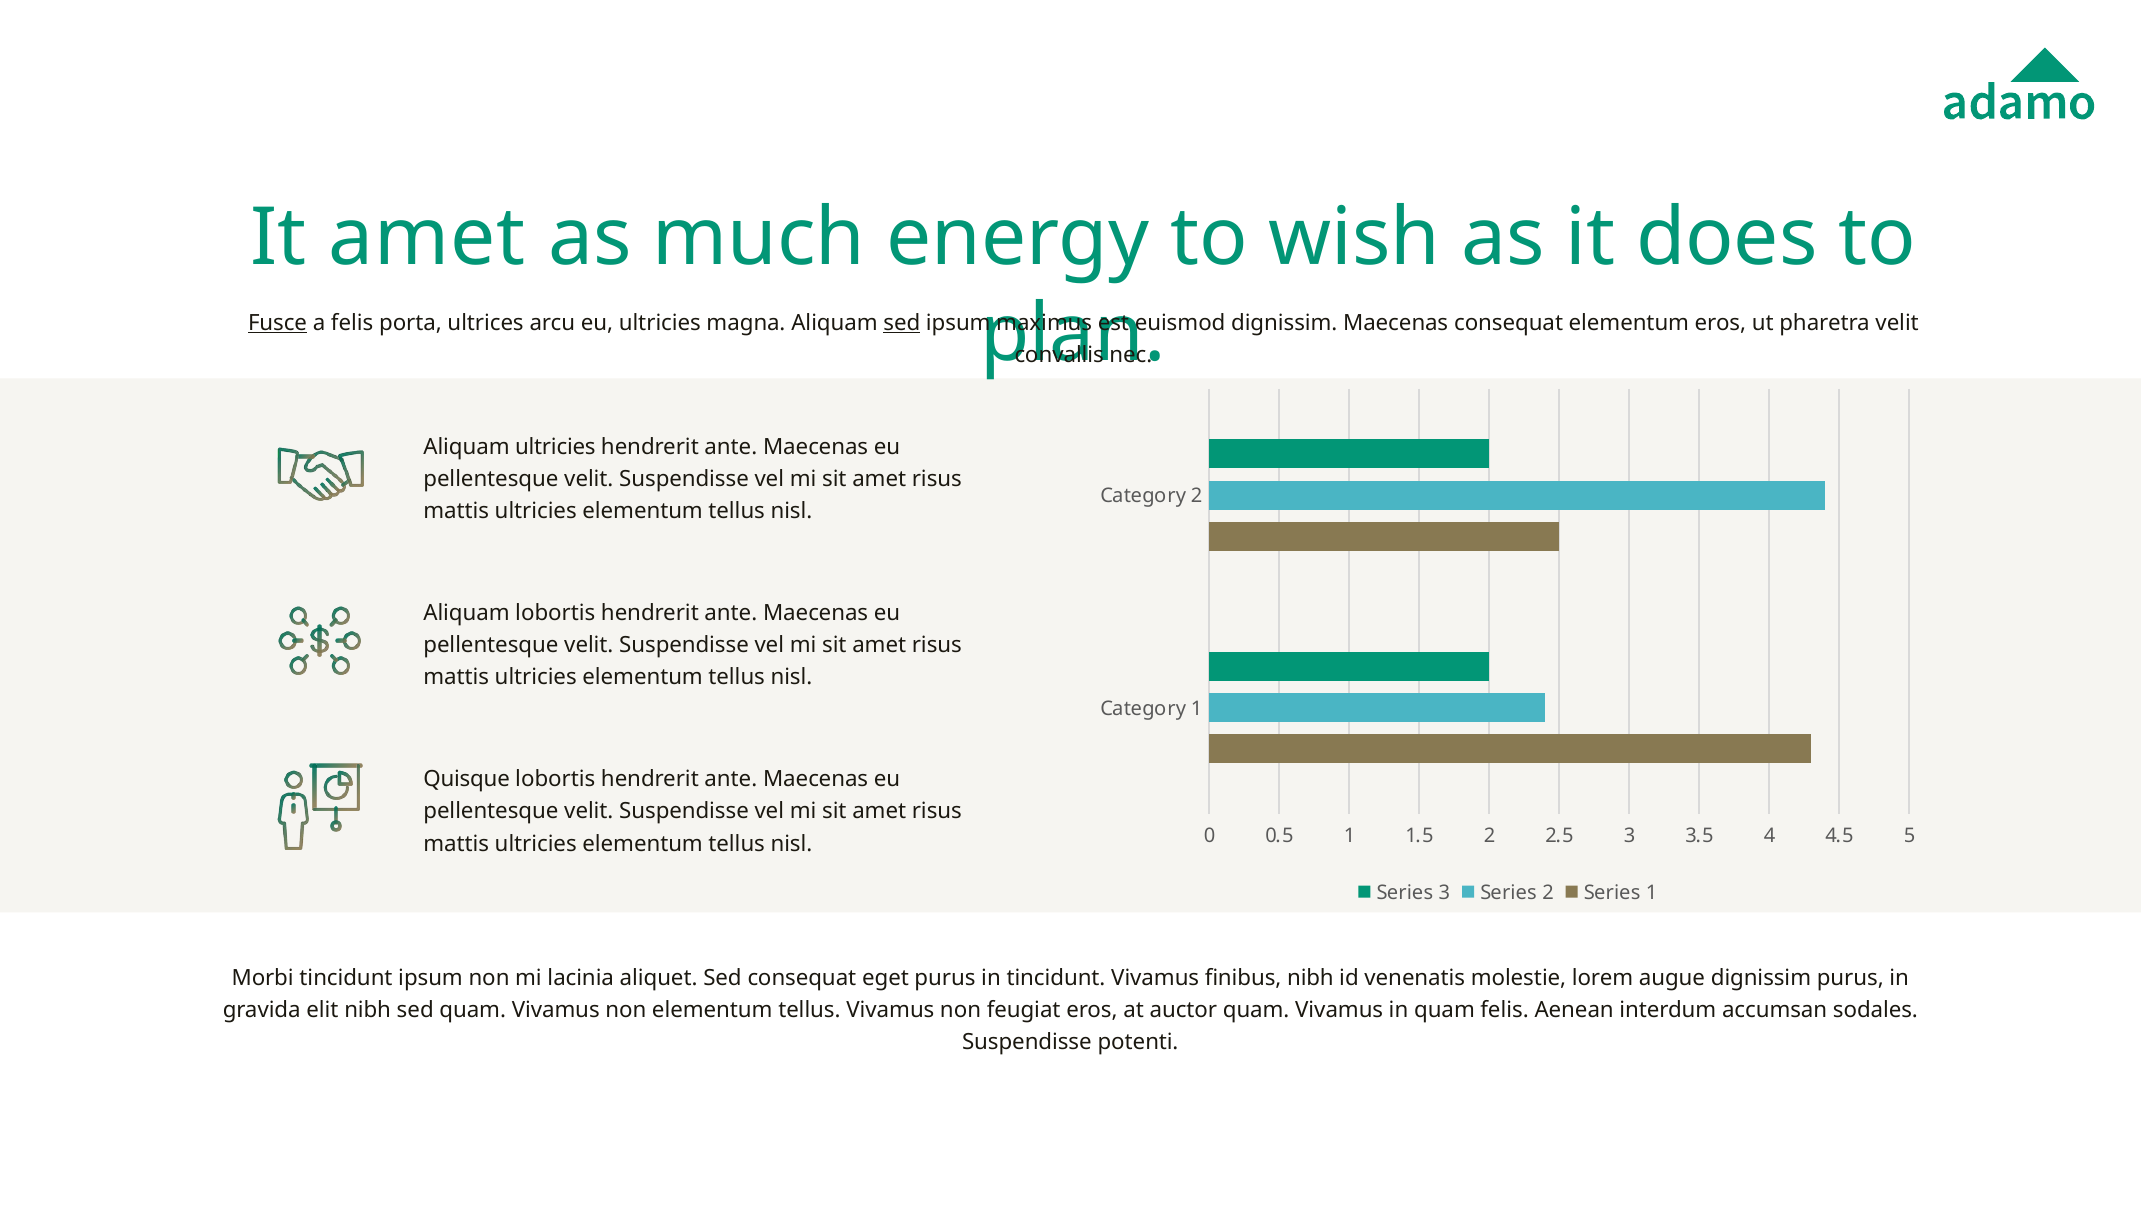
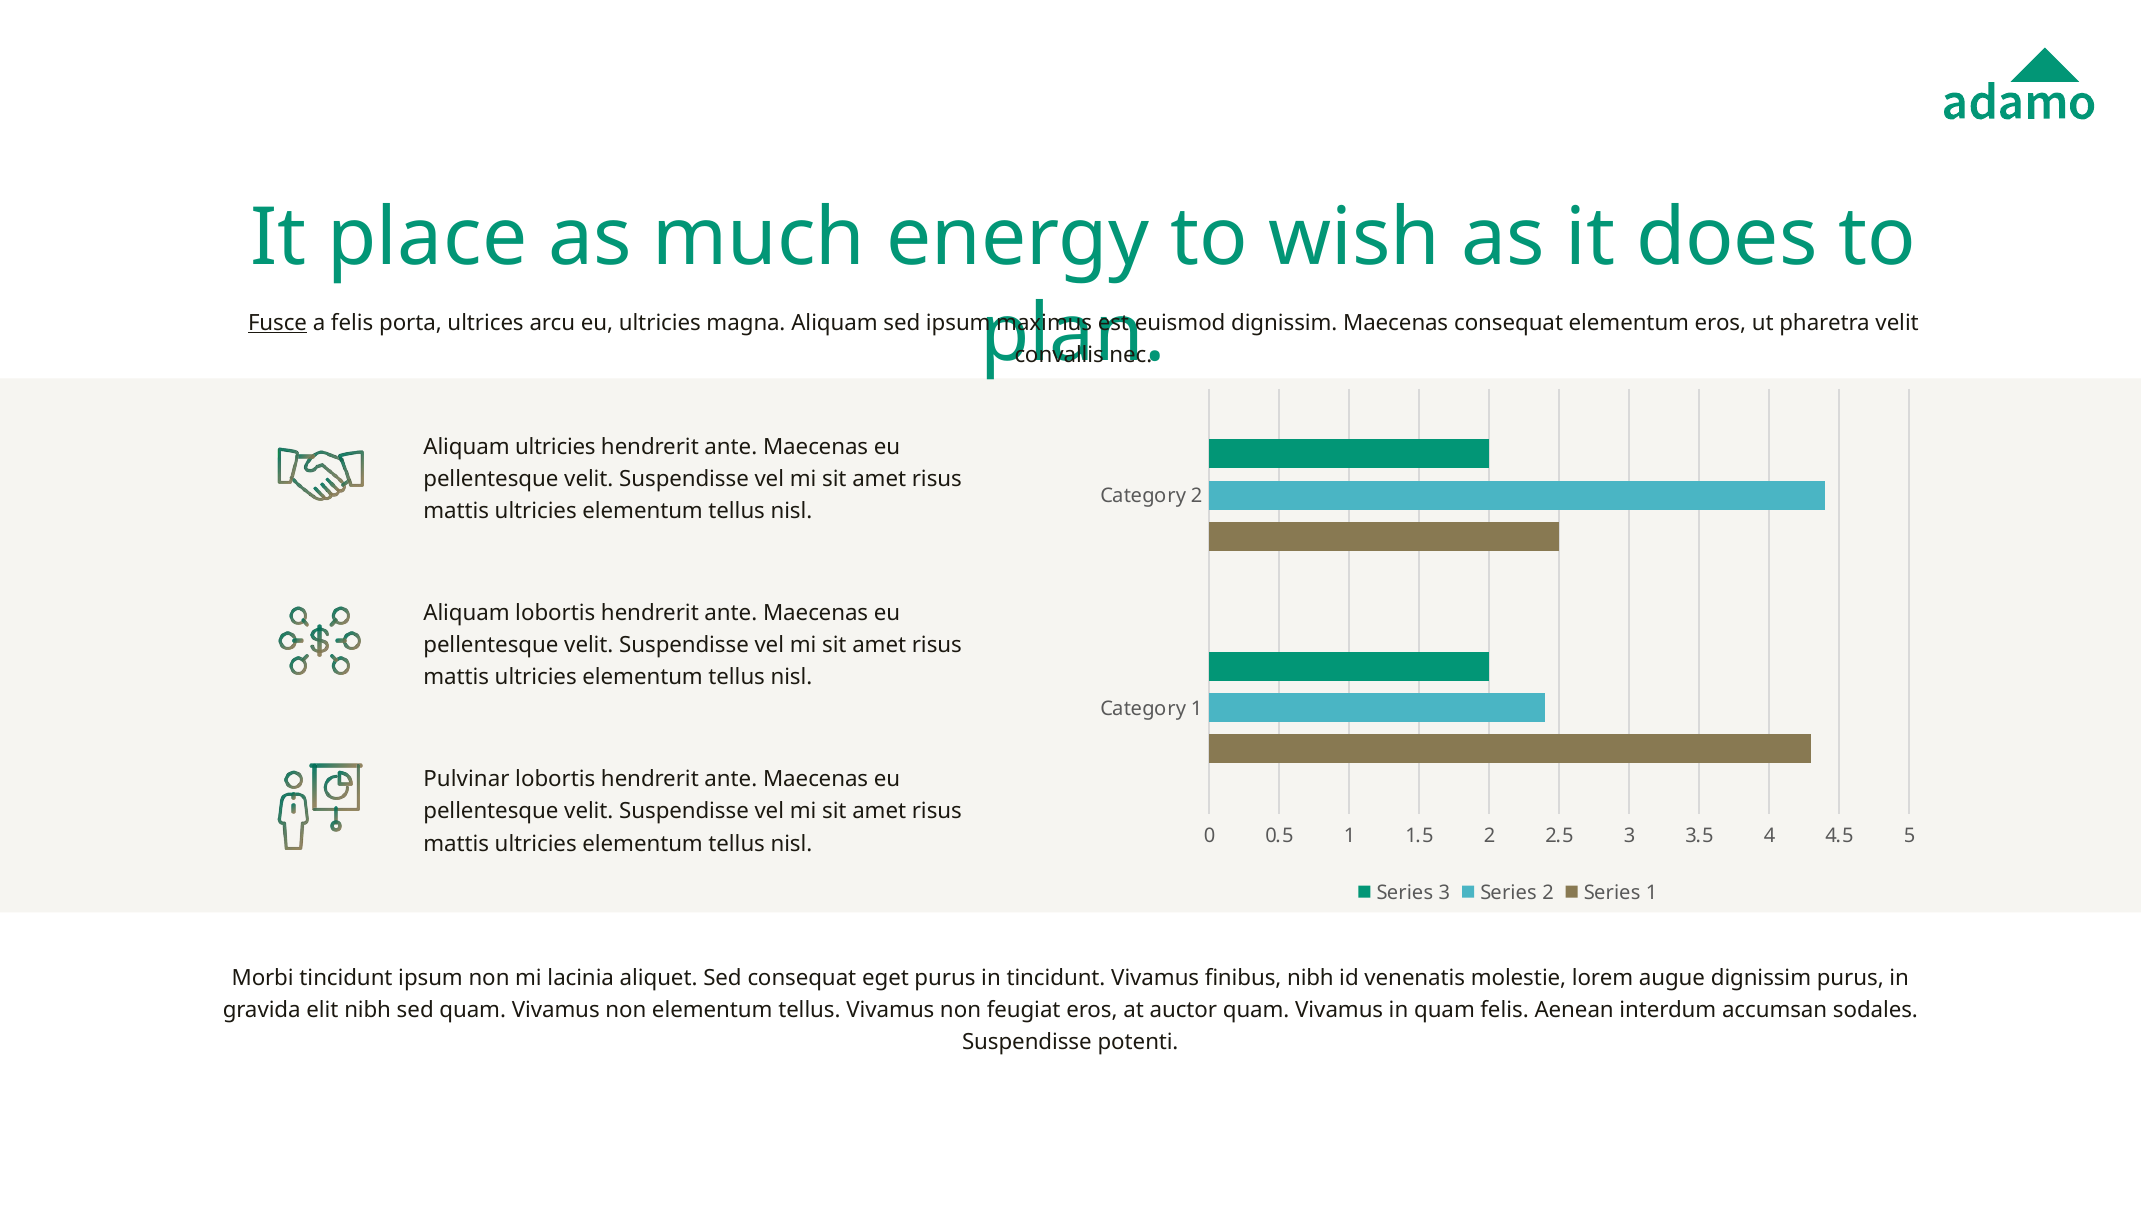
It amet: amet -> place (427, 238)
sed underline: present -> none (902, 323)
Quisque: Quisque -> Pulvinar (466, 779)
